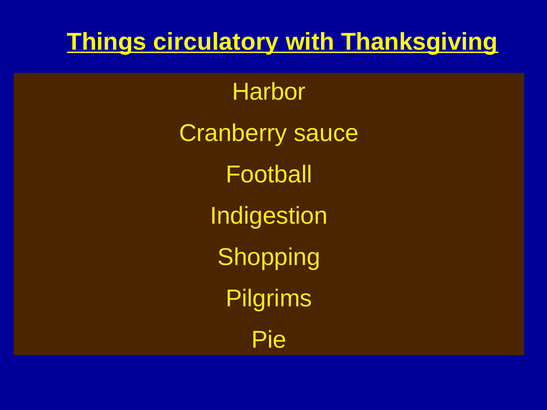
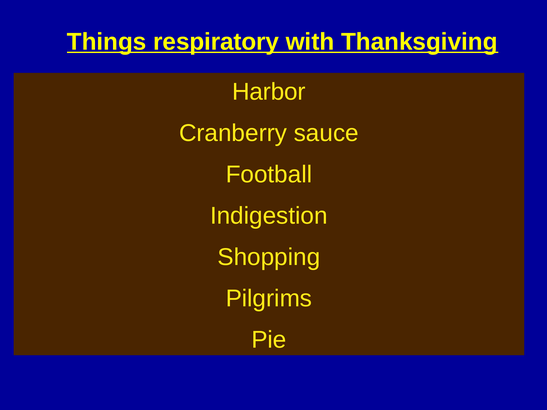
circulatory: circulatory -> respiratory (216, 42)
